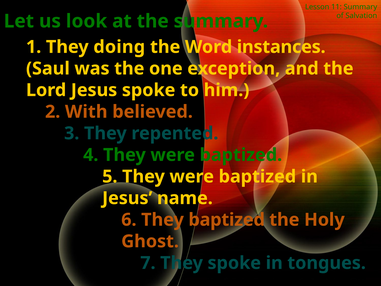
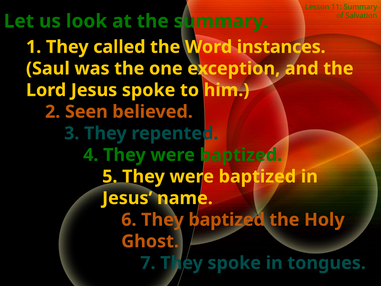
doing: doing -> called (119, 47)
With: With -> Seen (86, 112)
